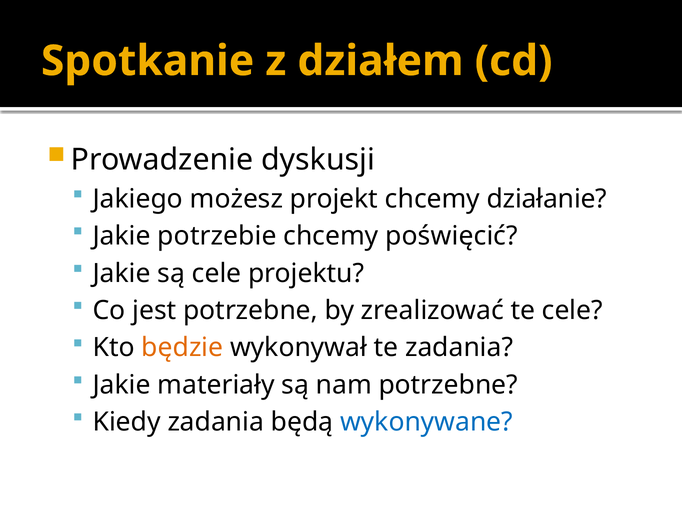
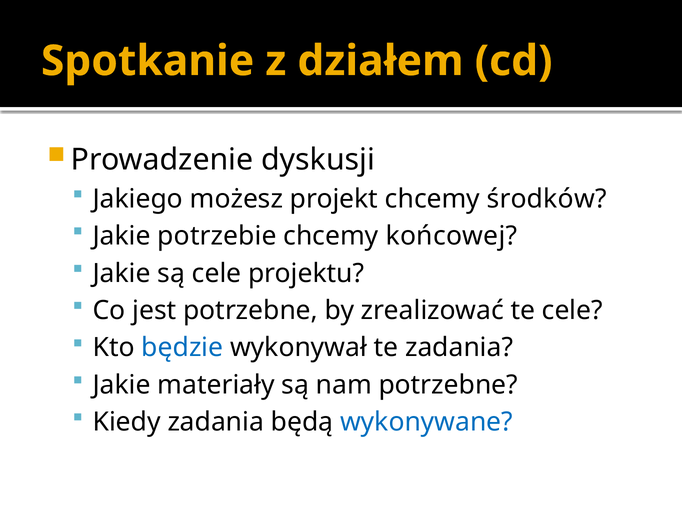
działanie: działanie -> środków (547, 199)
poświęcić: poświęcić -> końcowej (451, 236)
będzie colour: orange -> blue (182, 347)
